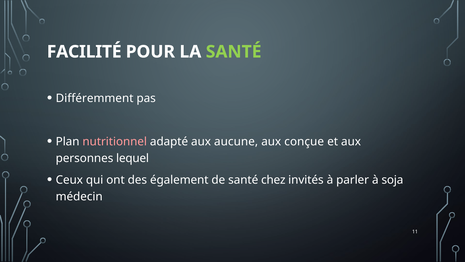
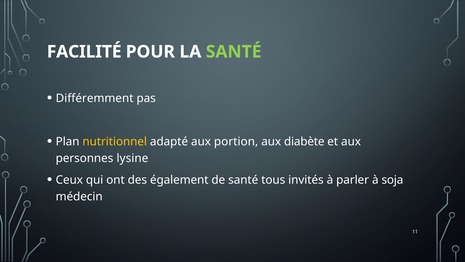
nutritionnel colour: pink -> yellow (115, 141)
aucune: aucune -> portion (236, 141)
conçue: conçue -> diabète (304, 141)
lequel: lequel -> lysine (132, 158)
chez: chez -> tous (273, 180)
